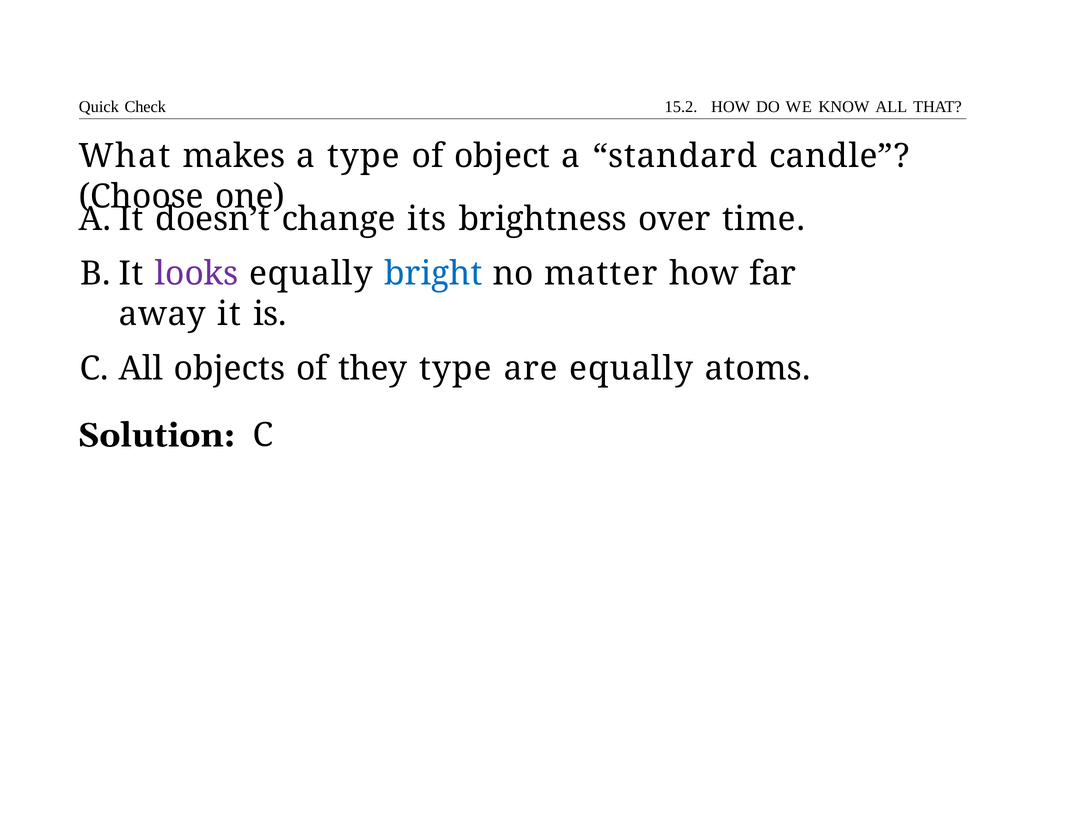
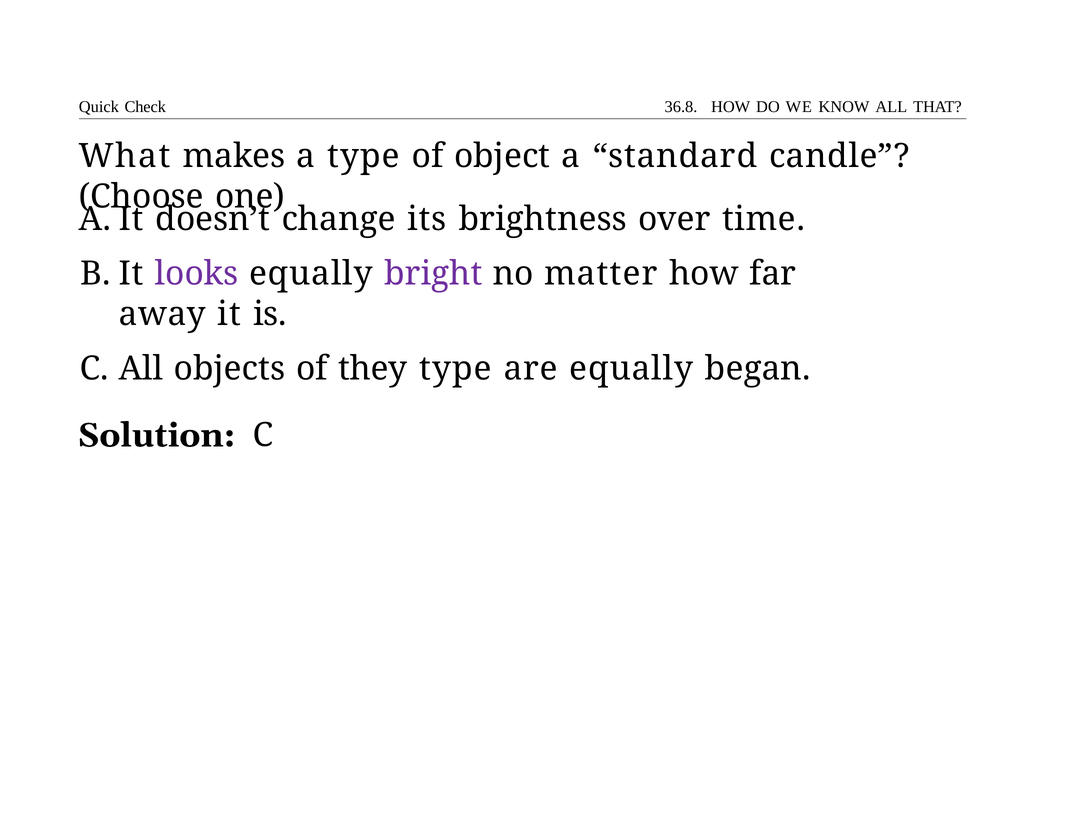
15.2: 15.2 -> 36.8 (681, 107)
bright colour: blue -> purple (433, 274)
atoms: atoms -> began (758, 369)
